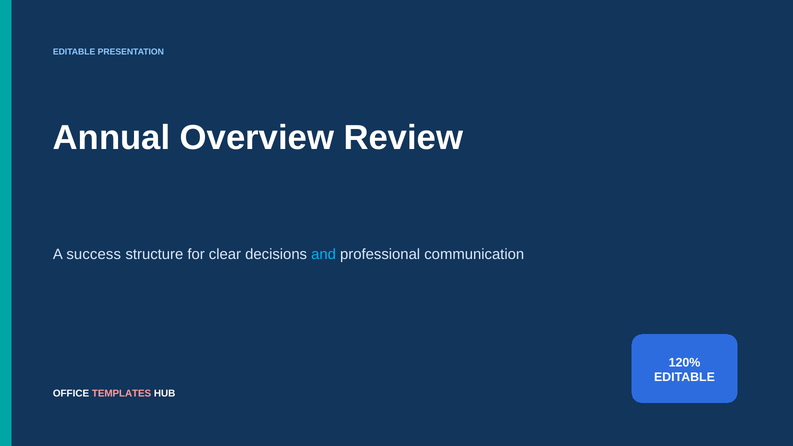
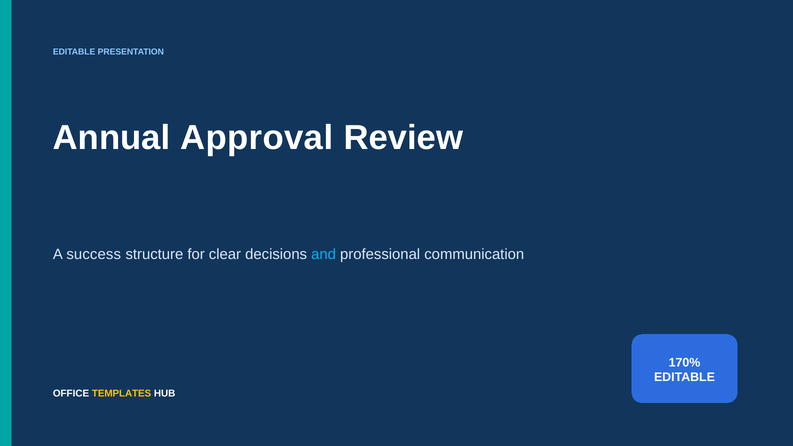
Overview: Overview -> Approval (257, 138)
120%: 120% -> 170% (685, 362)
TEMPLATES colour: pink -> yellow (122, 394)
